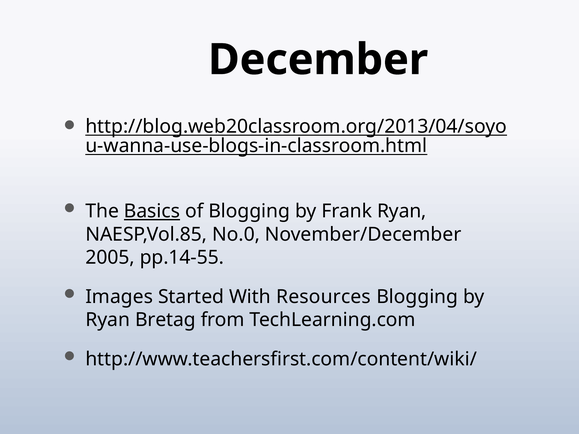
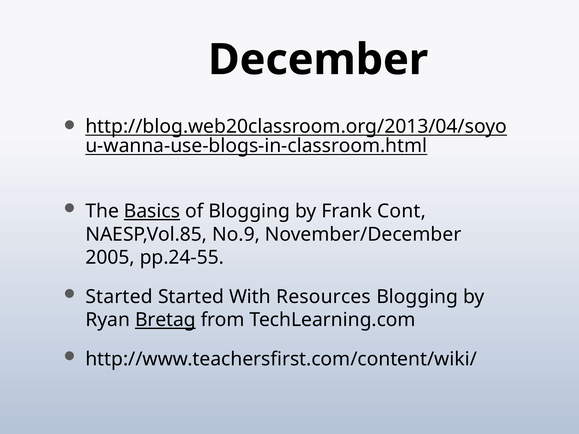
Frank Ryan: Ryan -> Cont (402, 211)
No.0: No.0 -> No.9 (236, 235)
pp.14-55: pp.14-55 -> pp.24-55 (182, 258)
Images: Images -> Started (119, 297)
Bretag underline: none -> present (165, 320)
